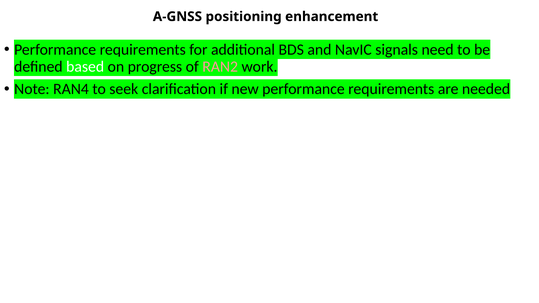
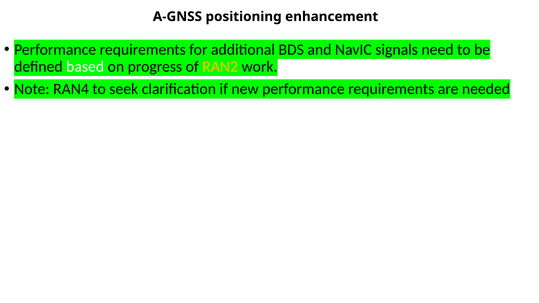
RAN2 colour: pink -> yellow (220, 67)
